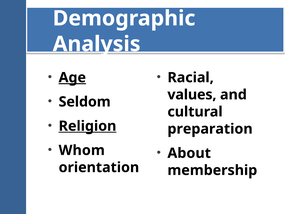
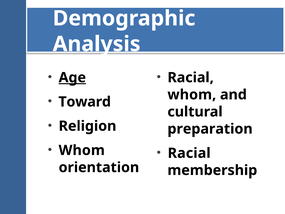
values: values -> whom (192, 95)
Seldom: Seldom -> Toward (85, 102)
Religion underline: present -> none (87, 126)
About: About -> Racial (189, 153)
